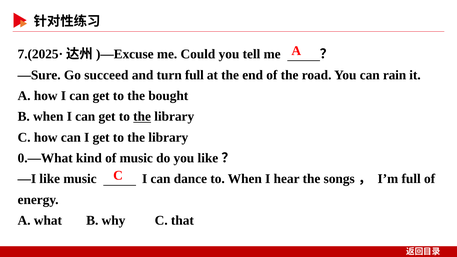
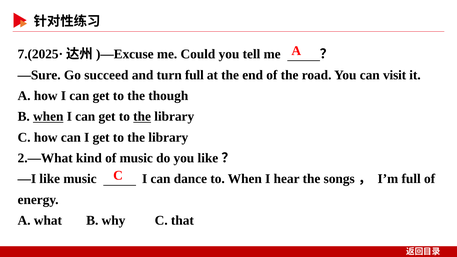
rain: rain -> visit (395, 75)
bought: bought -> though (168, 96)
when underline: none -> present (48, 117)
0.—What: 0.—What -> 2.—What (45, 158)
